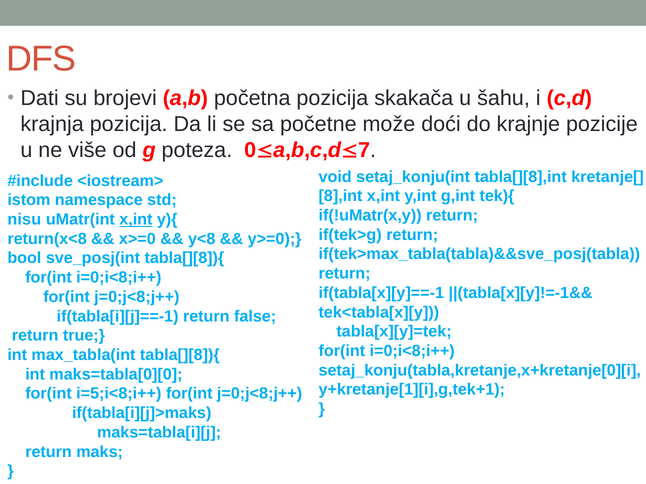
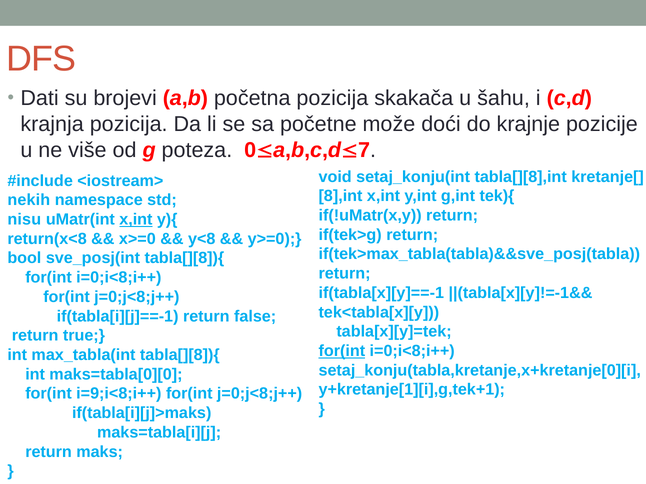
istom: istom -> nekih (29, 200)
for(int underline: none -> present (342, 351)
i=5;i<8;i++: i=5;i<8;i++ -> i=9;i<8;i++ (119, 394)
